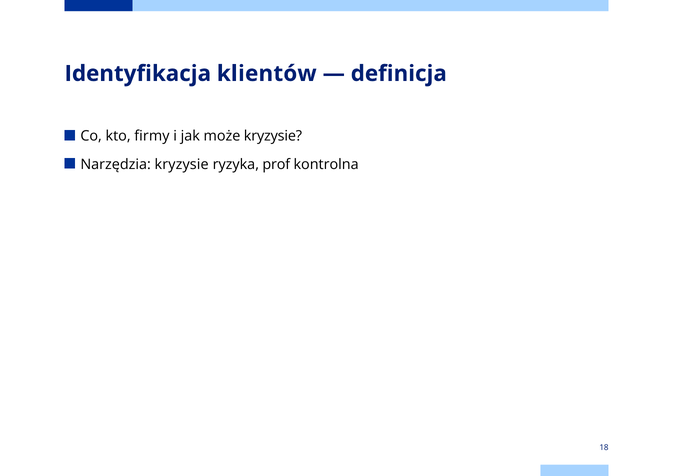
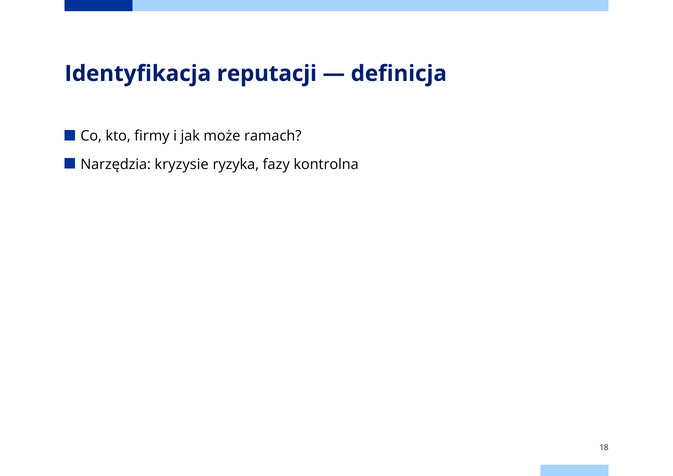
klientów: klientów -> reputacji (267, 74)
może kryzysie: kryzysie -> ramach (273, 136)
prof: prof -> fazy (276, 164)
